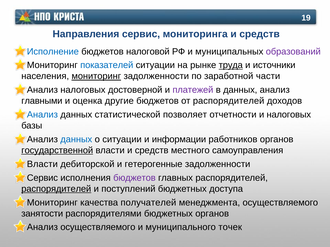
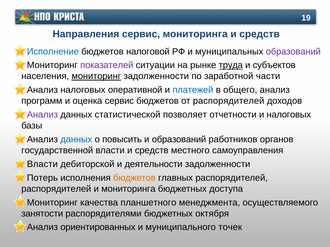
показателей colour: blue -> purple (107, 65)
источники: источники -> субъектов (274, 65)
достоверной: достоверной -> оперативной (135, 90)
платежей colour: purple -> blue (193, 90)
в данных: данных -> общего (240, 90)
главными: главными -> программ (42, 101)
оценка другие: другие -> сервис (119, 101)
Анализ colour: blue -> purple (42, 115)
о ситуации: ситуации -> повысить (122, 140)
и информации: информации -> образований (179, 140)
государственной underline: present -> none (57, 151)
гетерогенные: гетерогенные -> деятельности (154, 164)
Сервис: Сервис -> Потерь (42, 178)
бюджетов colour: purple -> orange (134, 178)
распорядителей underline: present -> none (56, 189)
и поступлений: поступлений -> мониторинга (128, 189)
получателей: получателей -> планшетного (148, 203)
бюджетных органов: органов -> октября (212, 214)
Анализ осуществляемого: осуществляемого -> ориентированных (98, 228)
